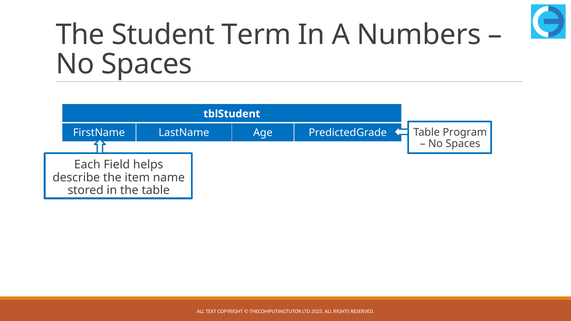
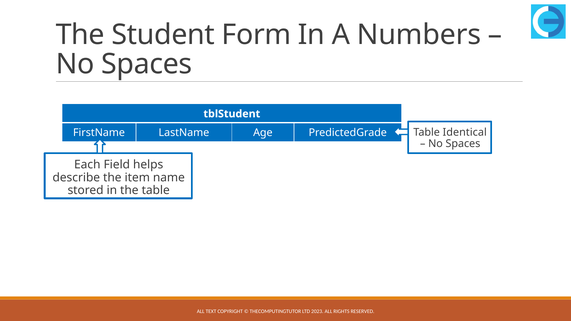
Term: Term -> Form (256, 35)
Program: Program -> Identical (465, 132)
